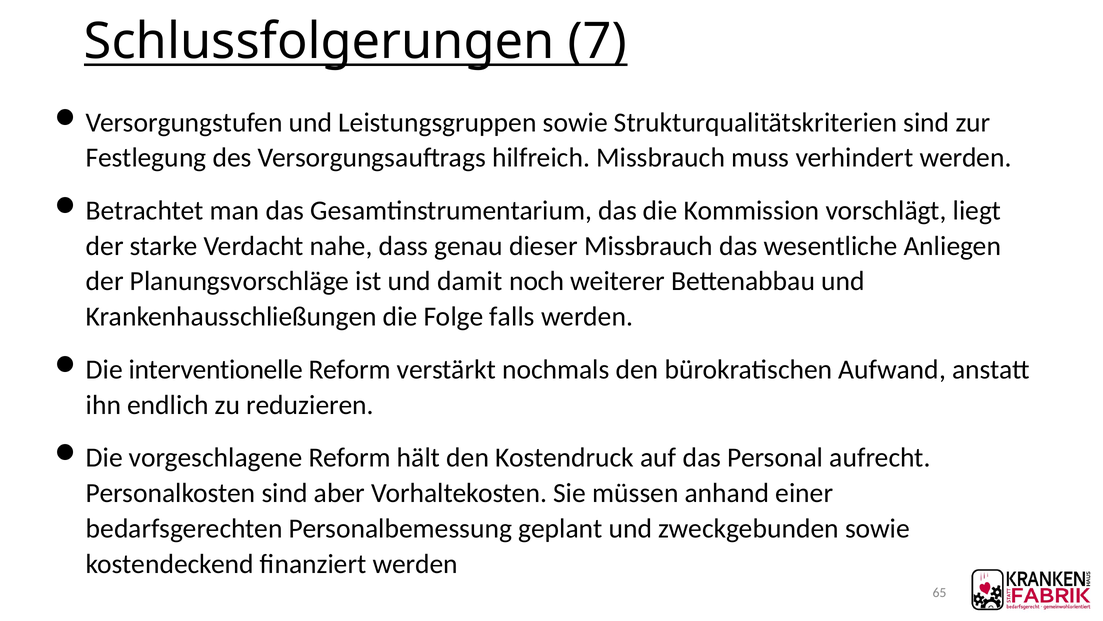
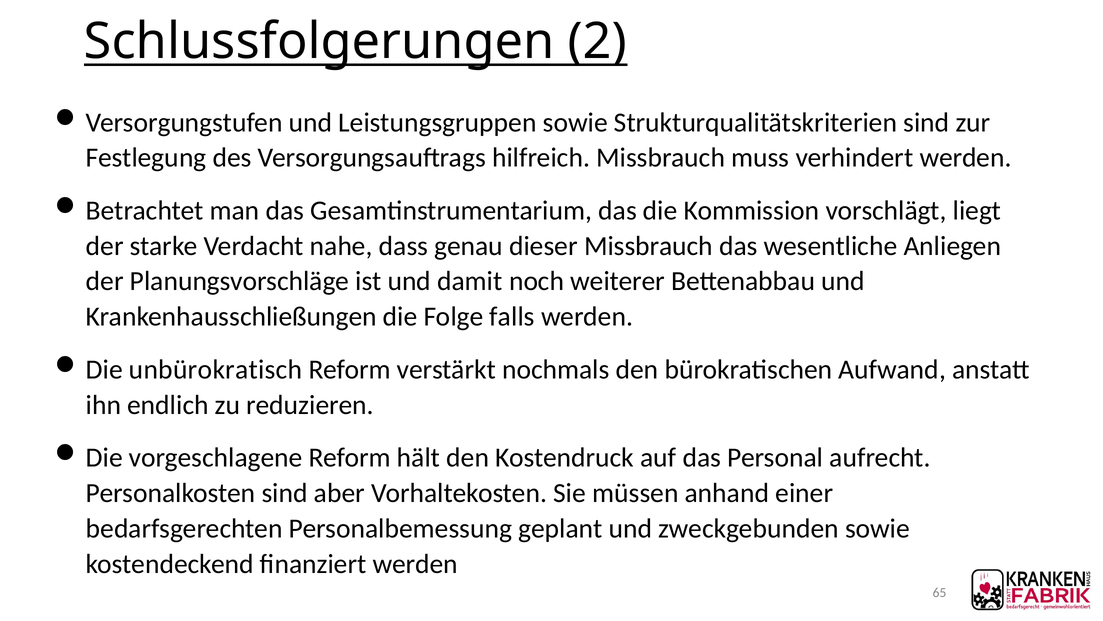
7: 7 -> 2 (597, 42)
interventionelle: interventionelle -> unbürokratisch (216, 369)
